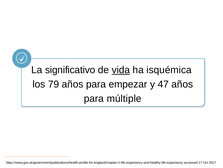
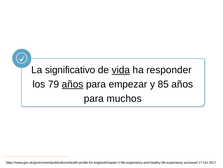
isquémica: isquémica -> responder (169, 70)
años underline: none -> present (73, 84)
47: 47 -> 85 (163, 84)
múltiple: múltiple -> muchos (124, 98)
